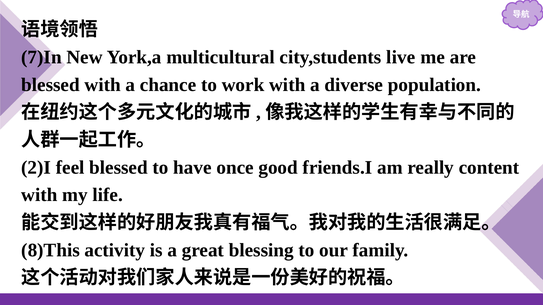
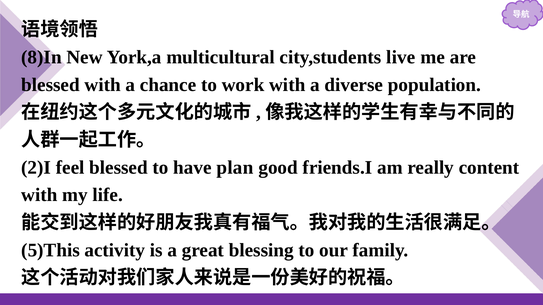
7)In: 7)In -> 8)In (41, 57)
once: once -> plan (235, 168)
8)This: 8)This -> 5)This (51, 250)
